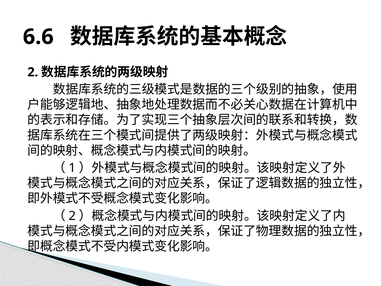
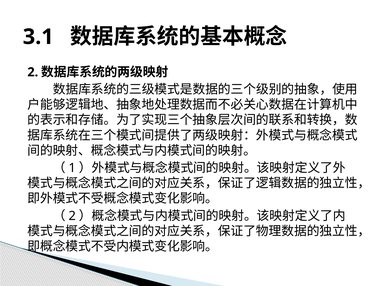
6.6: 6.6 -> 3.1 (38, 37)
